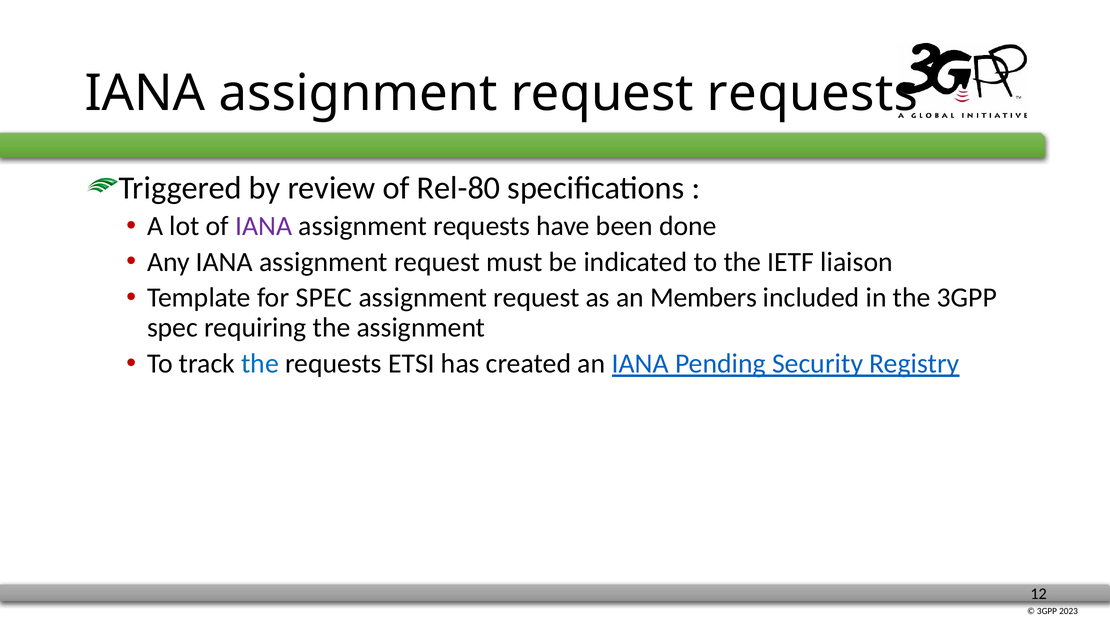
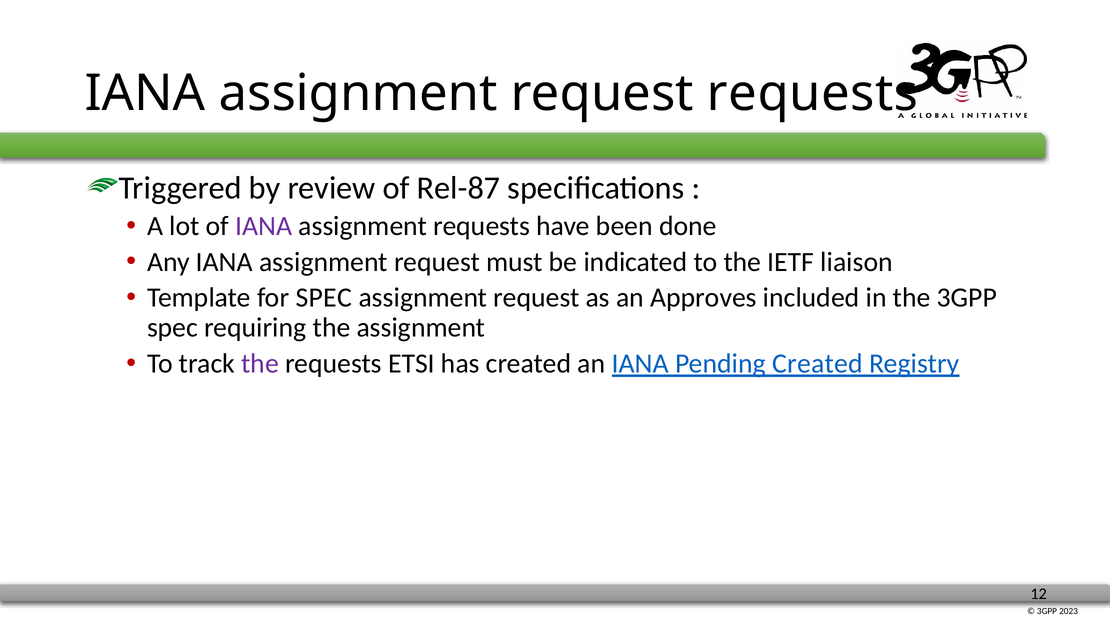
Rel-80: Rel-80 -> Rel-87 (459, 188)
Members: Members -> Approves (703, 297)
the colour: blue -> purple (260, 363)
Pending Security: Security -> Created (817, 363)
